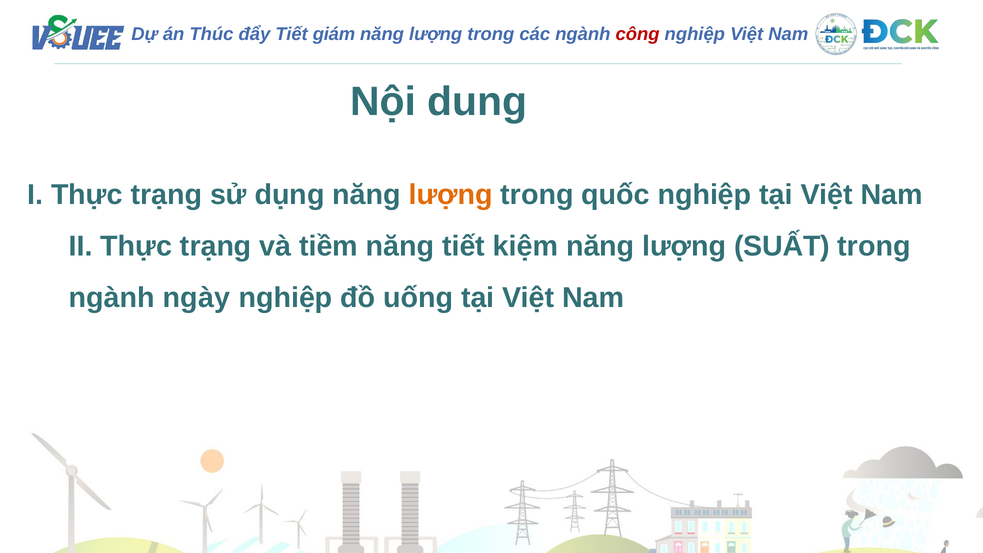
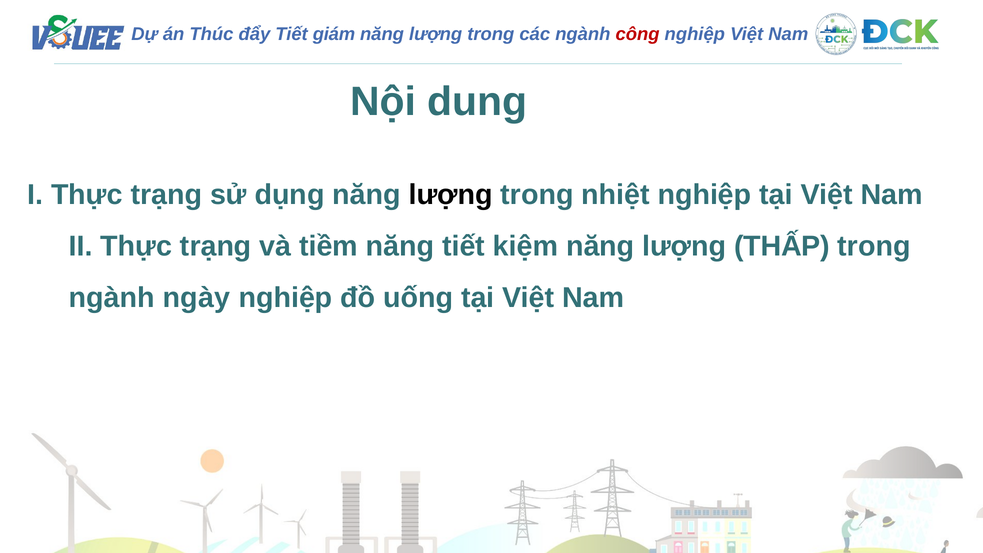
lượng colour: orange -> black (451, 195)
quốc: quốc -> nhiệt (616, 195)
SUẤT: SUẤT -> THẤP (782, 246)
